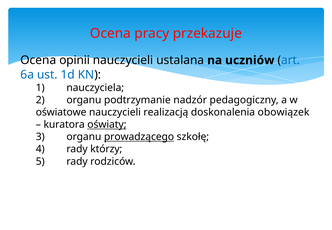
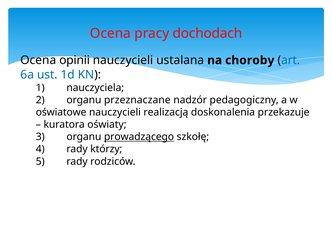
przekazuje: przekazuje -> dochodach (207, 33)
uczniów: uczniów -> choroby (250, 60)
podtrzymanie: podtrzymanie -> przeznaczane (137, 100)
obowiązek: obowiązek -> przekazuje (284, 112)
oświaty underline: present -> none (107, 124)
